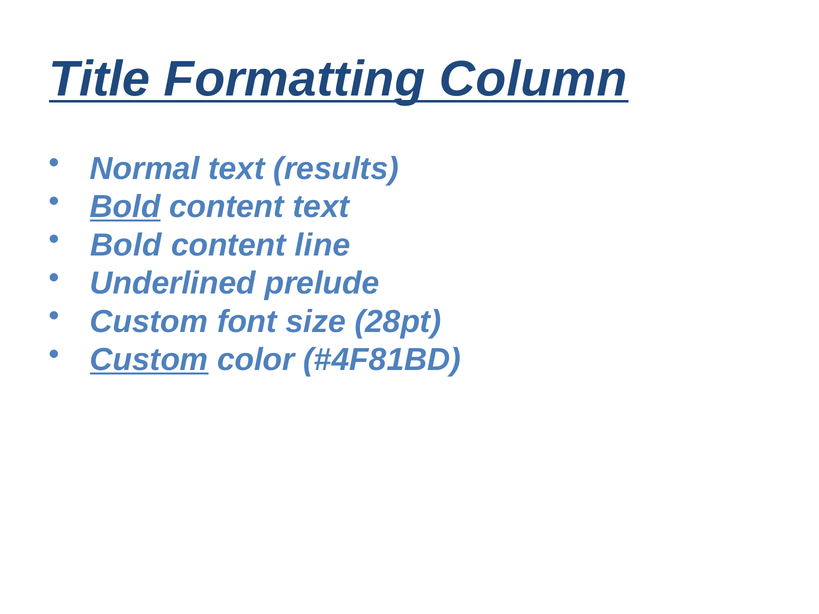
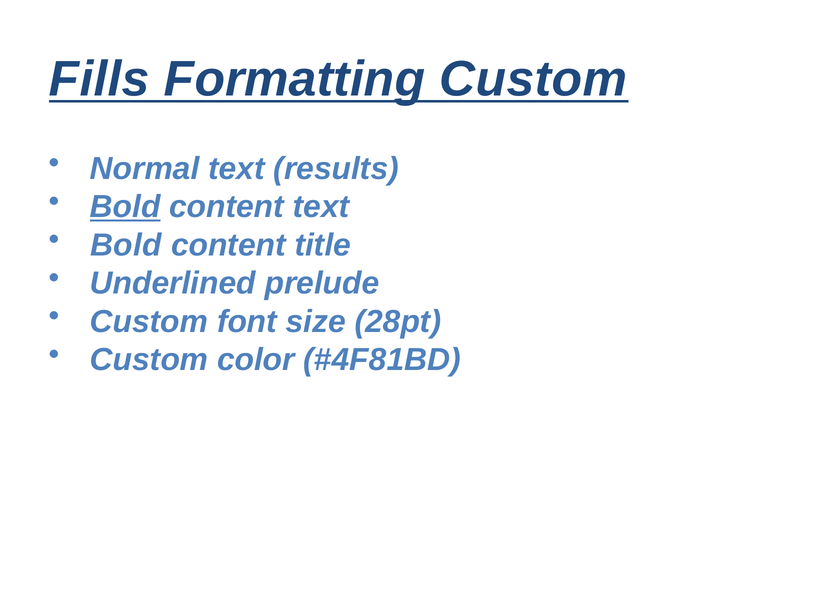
Title: Title -> Fills (99, 79)
Formatting Column: Column -> Custom (533, 79)
line: line -> title (323, 245)
Custom underline: present -> none (149, 360)
